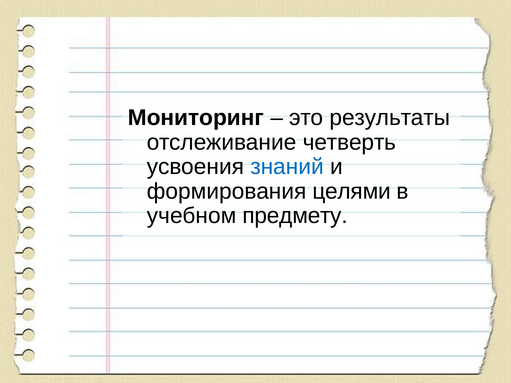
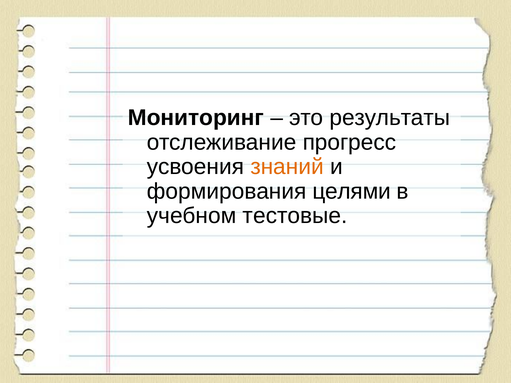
четверть: четверть -> прогресс (349, 142)
знаний colour: blue -> orange (287, 167)
предмету: предмету -> тестовые (295, 216)
